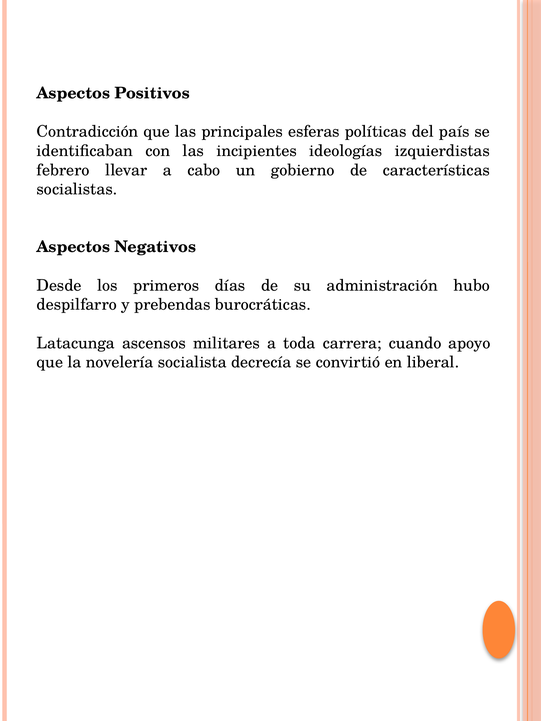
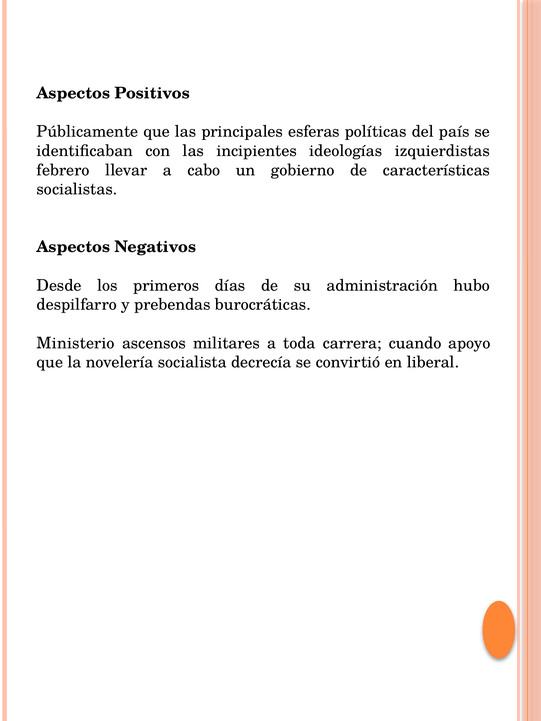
Contradicción: Contradicción -> Públicamente (87, 132)
Latacunga: Latacunga -> Ministerio (76, 343)
